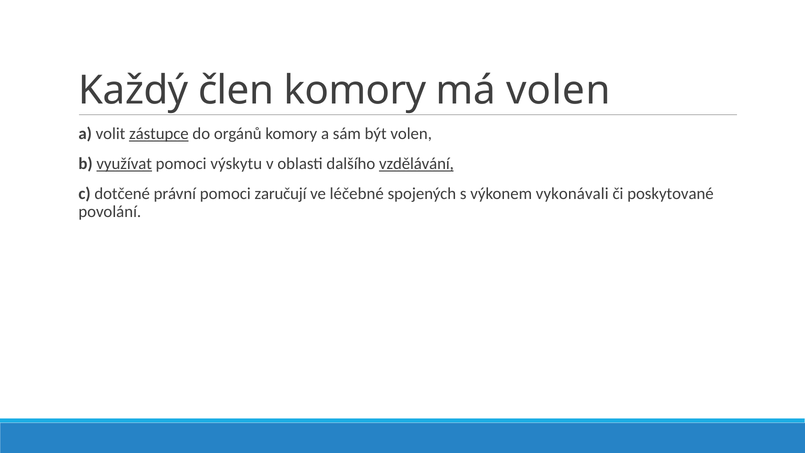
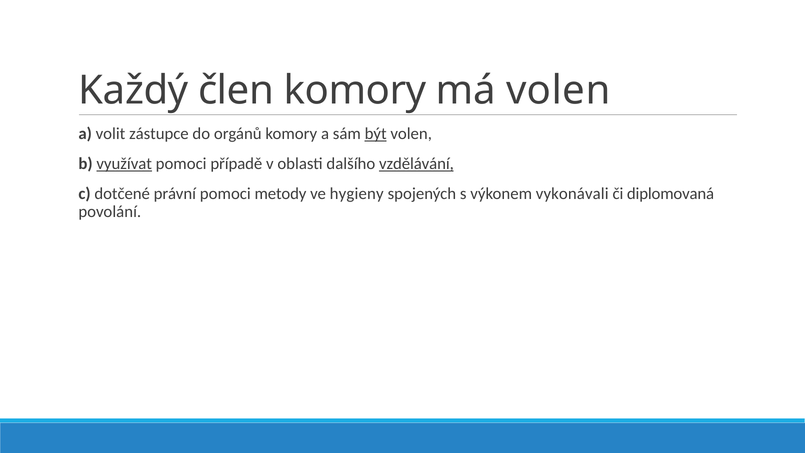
zástupce underline: present -> none (159, 134)
být underline: none -> present (376, 134)
výskytu: výskytu -> případě (236, 164)
zaručují: zaručují -> metody (280, 194)
léčebné: léčebné -> hygieny (357, 194)
poskytované: poskytované -> diplomovaná (671, 194)
